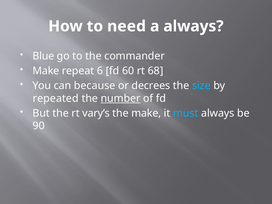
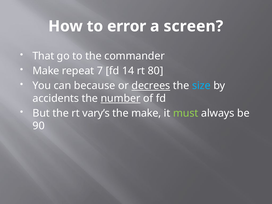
need: need -> error (127, 26)
a always: always -> screen (193, 26)
Blue: Blue -> That (43, 56)
6: 6 -> 7 (100, 71)
60: 60 -> 14 (128, 71)
68: 68 -> 80 (156, 71)
decrees underline: none -> present (151, 86)
repeated: repeated -> accidents (56, 98)
must colour: light blue -> light green (186, 113)
